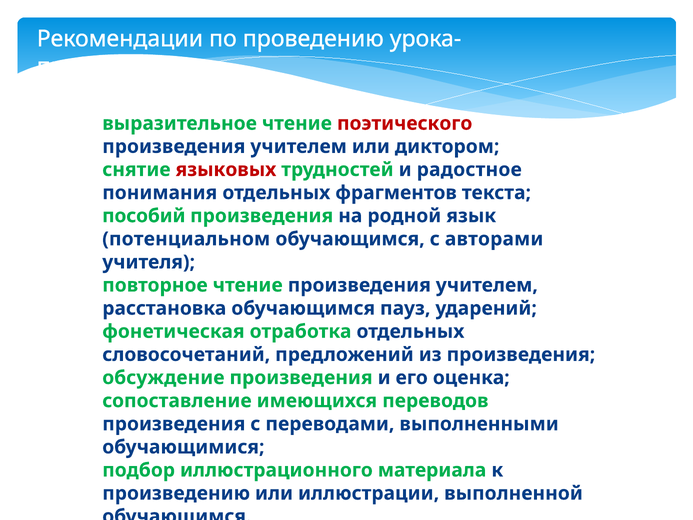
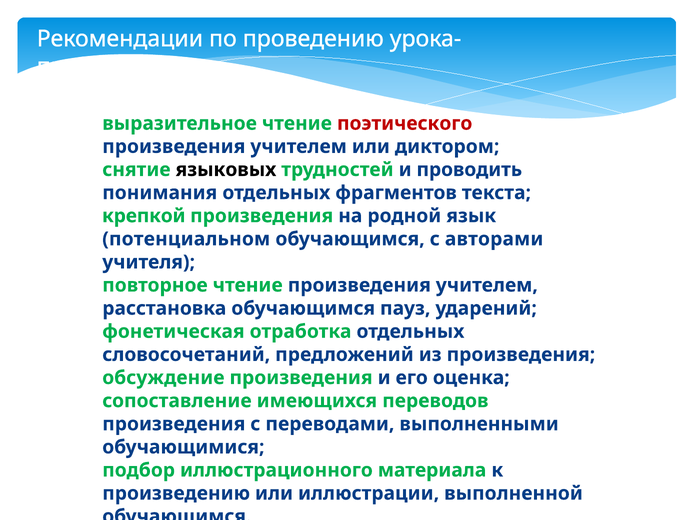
языковых colour: red -> black (226, 170)
радостное: радостное -> проводить (469, 170)
пособий: пособий -> крепкой (144, 216)
